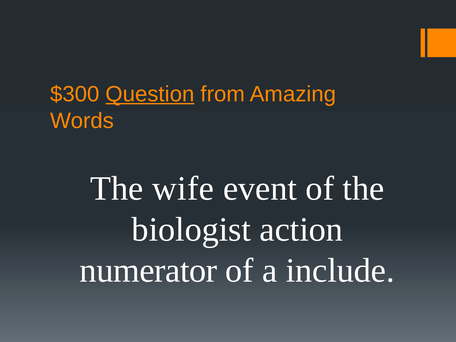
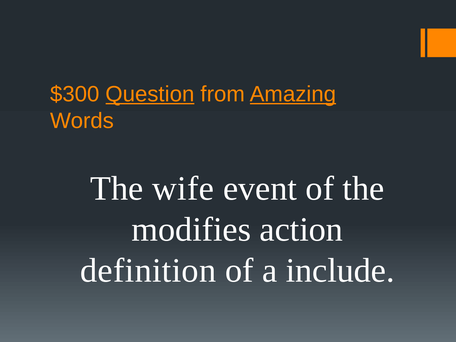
Amazing underline: none -> present (293, 94)
biologist: biologist -> modifies (191, 230)
numerator: numerator -> definition (148, 271)
